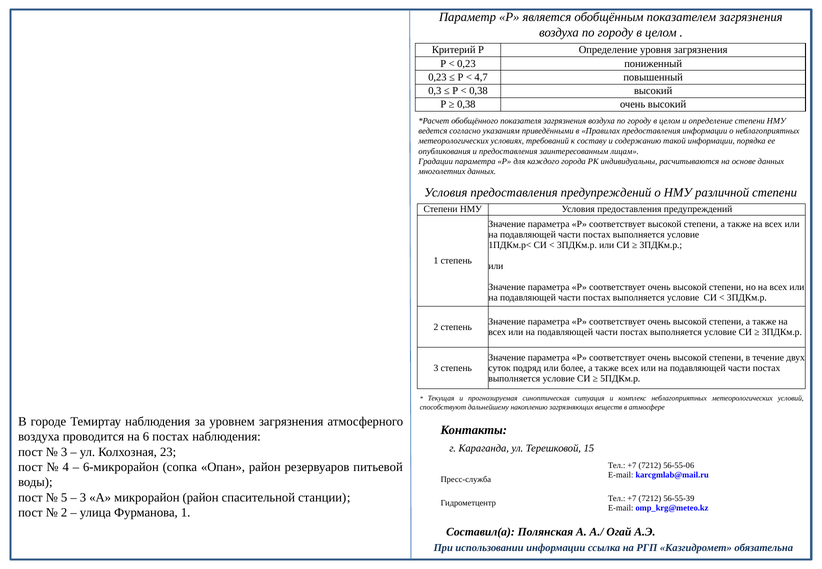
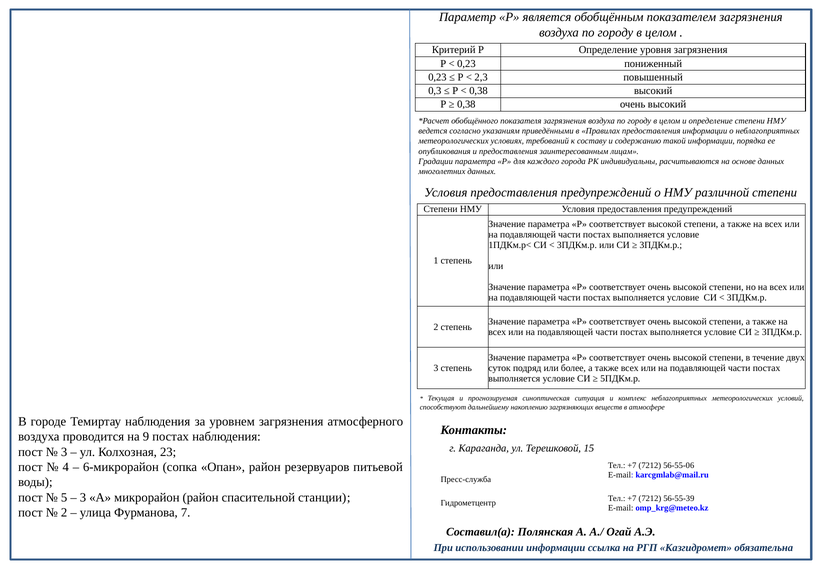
4,7: 4,7 -> 2,3 (481, 77)
6: 6 -> 9 (146, 437)
Фурманова 1: 1 -> 7 (186, 513)
